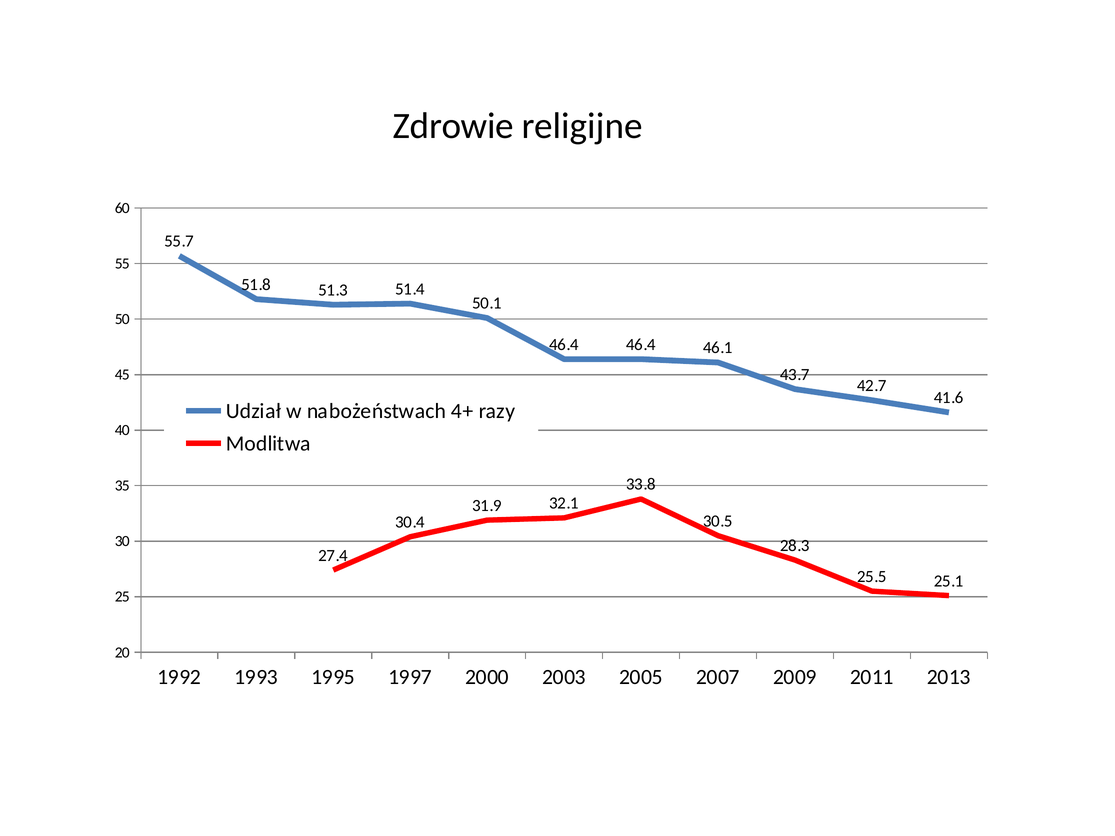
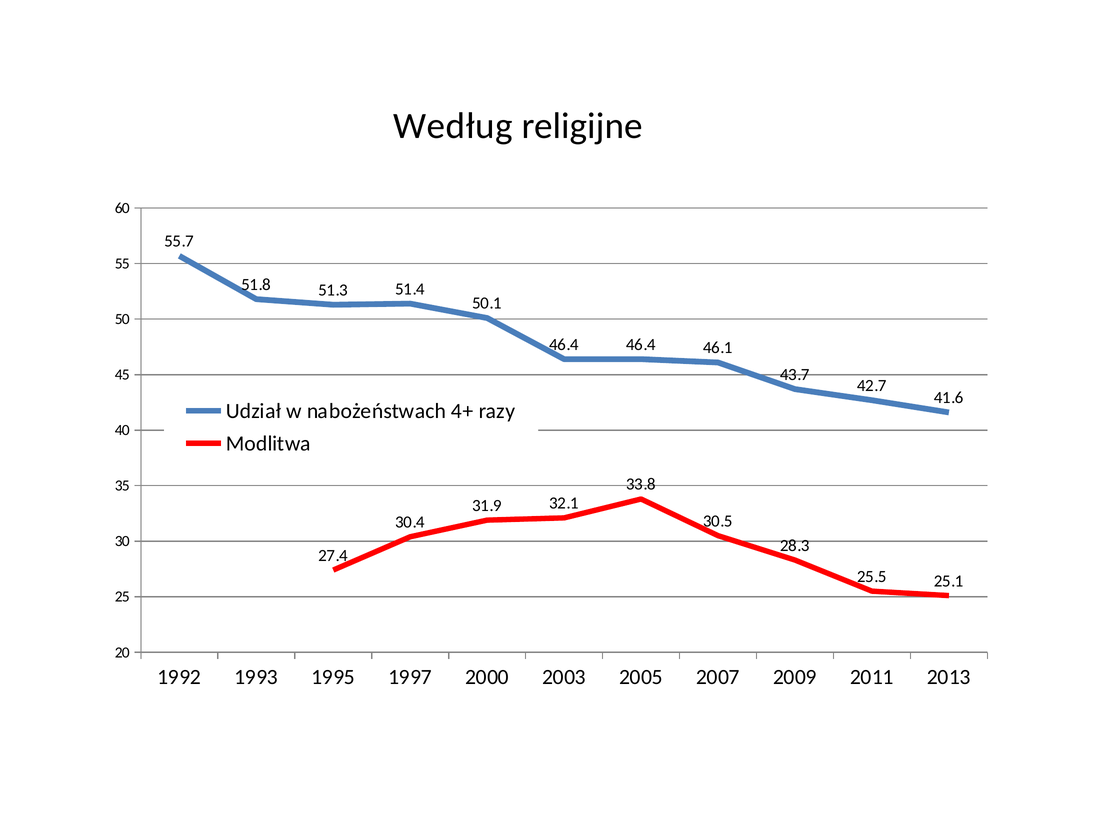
Zdrowie: Zdrowie -> Według (453, 126)
